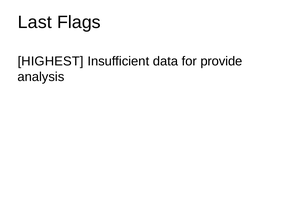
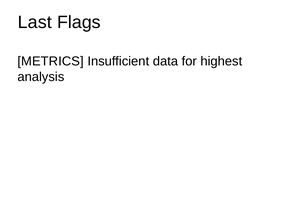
HIGHEST: HIGHEST -> METRICS (51, 61)
provide: provide -> highest (221, 61)
